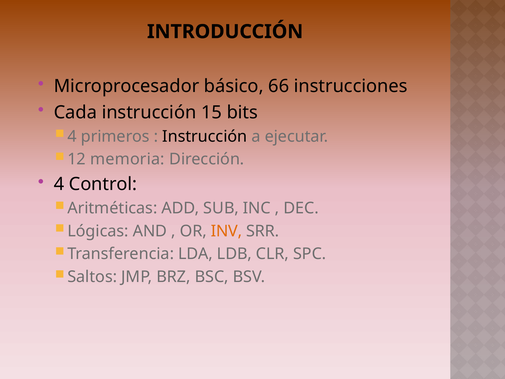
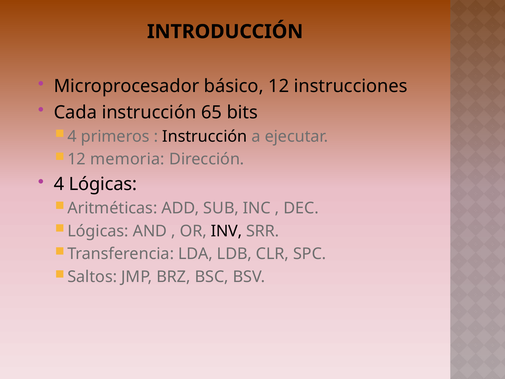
básico 66: 66 -> 12 (279, 86)
15: 15 -> 65 (211, 112)
4 Control: Control -> Lógicas (103, 184)
INV colour: orange -> black (226, 231)
